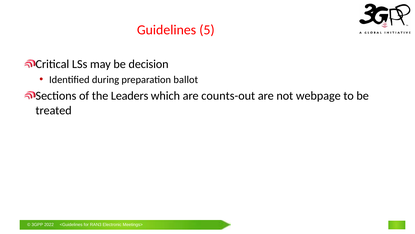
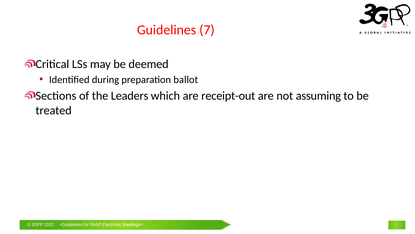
5: 5 -> 7 (207, 30)
decision: decision -> deemed (149, 64)
counts-out: counts-out -> receipt-out (228, 96)
webpage: webpage -> assuming (318, 96)
